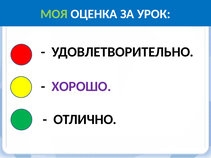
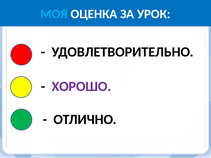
МОЯ colour: light green -> light blue (54, 14)
